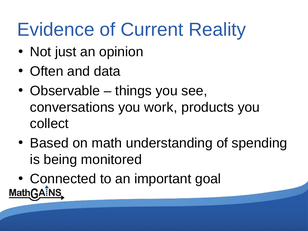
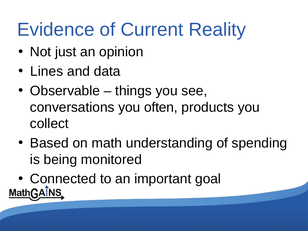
Often: Often -> Lines (47, 71)
work: work -> often (161, 107)
